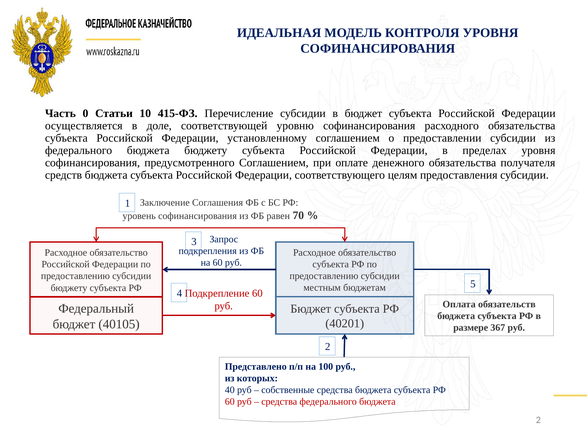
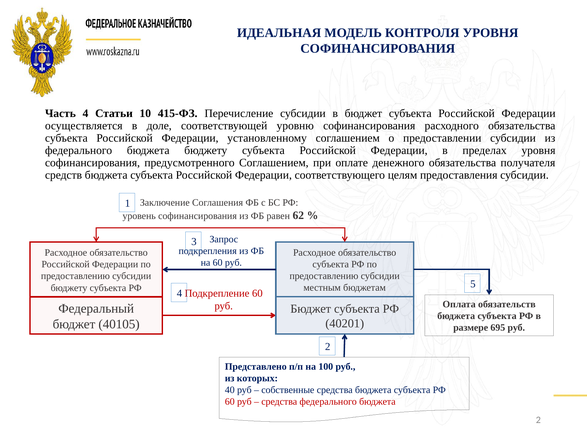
Часть 0: 0 -> 4 (85, 114)
70: 70 -> 62 (298, 216)
367: 367 -> 695 (498, 328)
